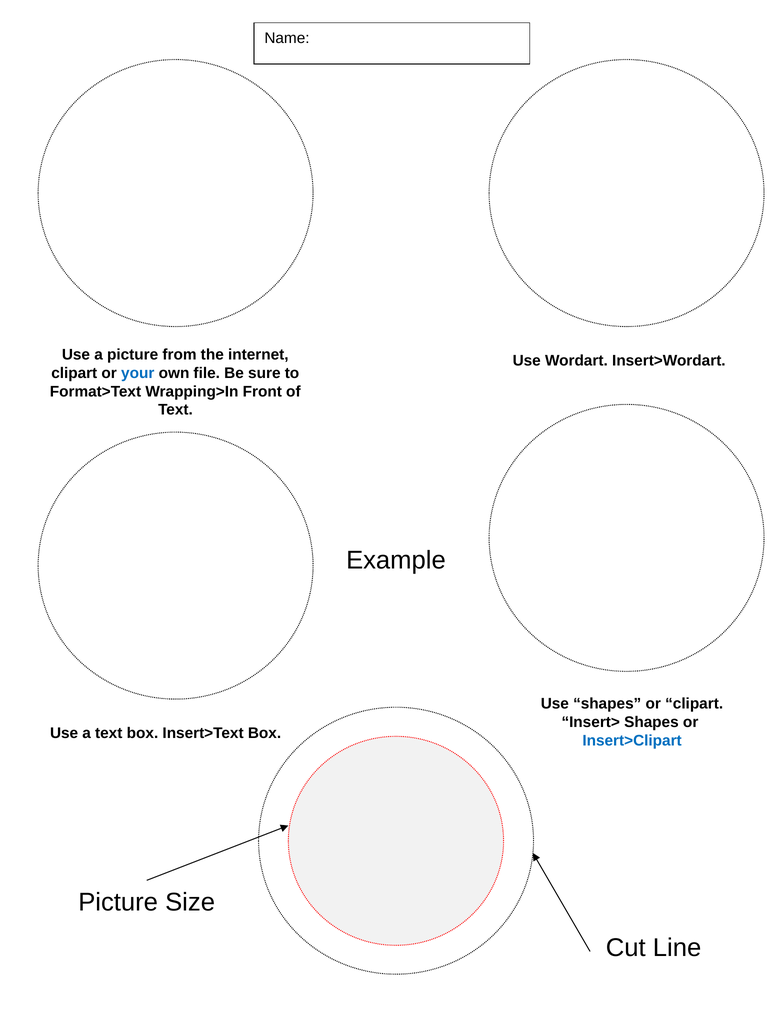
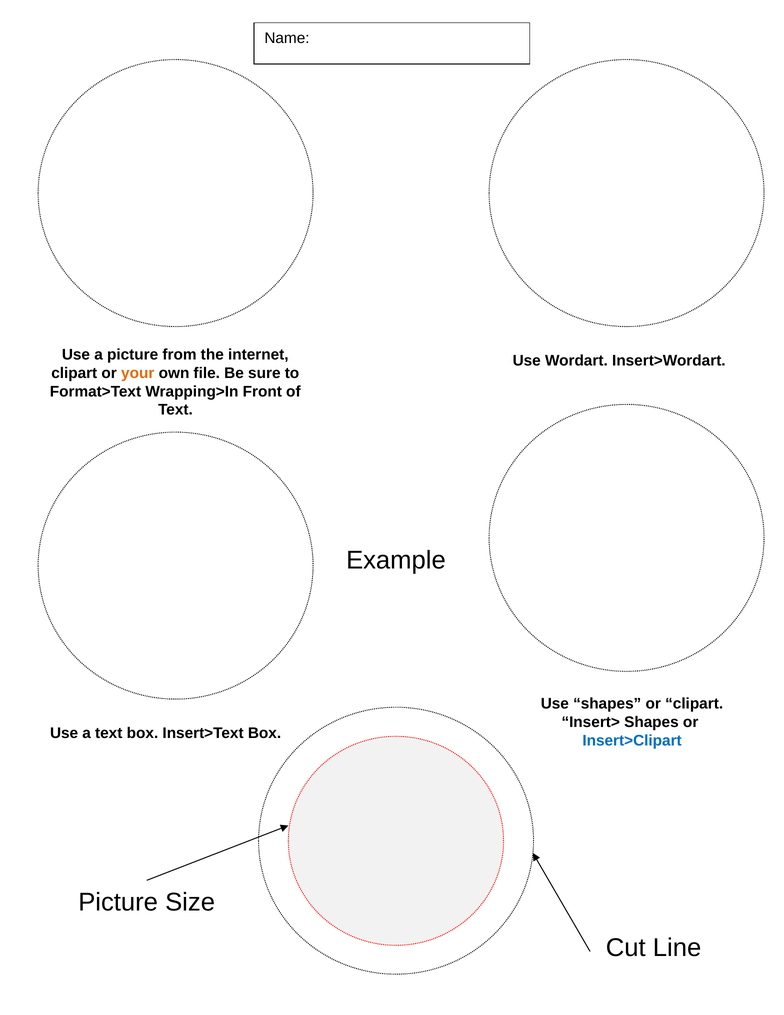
your colour: blue -> orange (138, 373)
